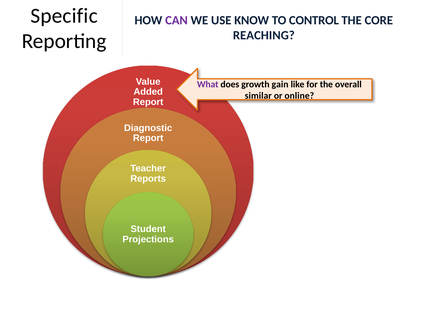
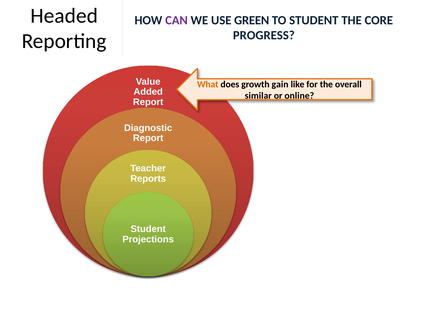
Specific: Specific -> Headed (64, 16)
KNOW: KNOW -> GREEN (252, 20)
TO CONTROL: CONTROL -> STUDENT (314, 20)
REACHING: REACHING -> PROGRESS (264, 35)
What colour: purple -> orange (208, 84)
